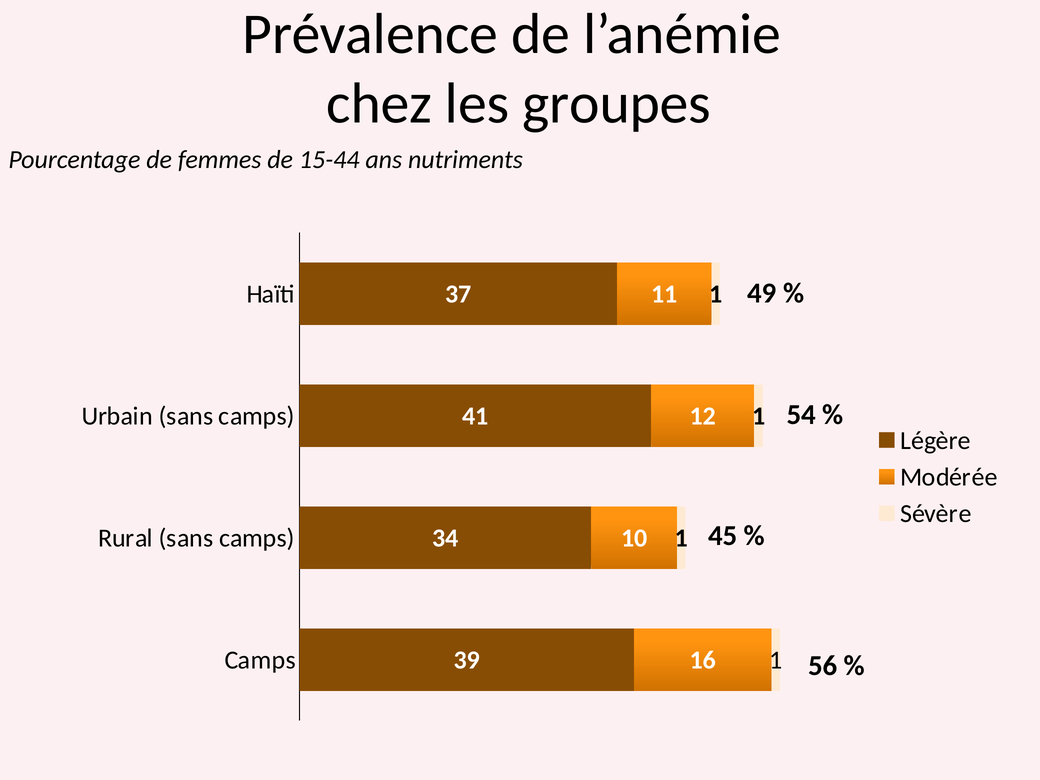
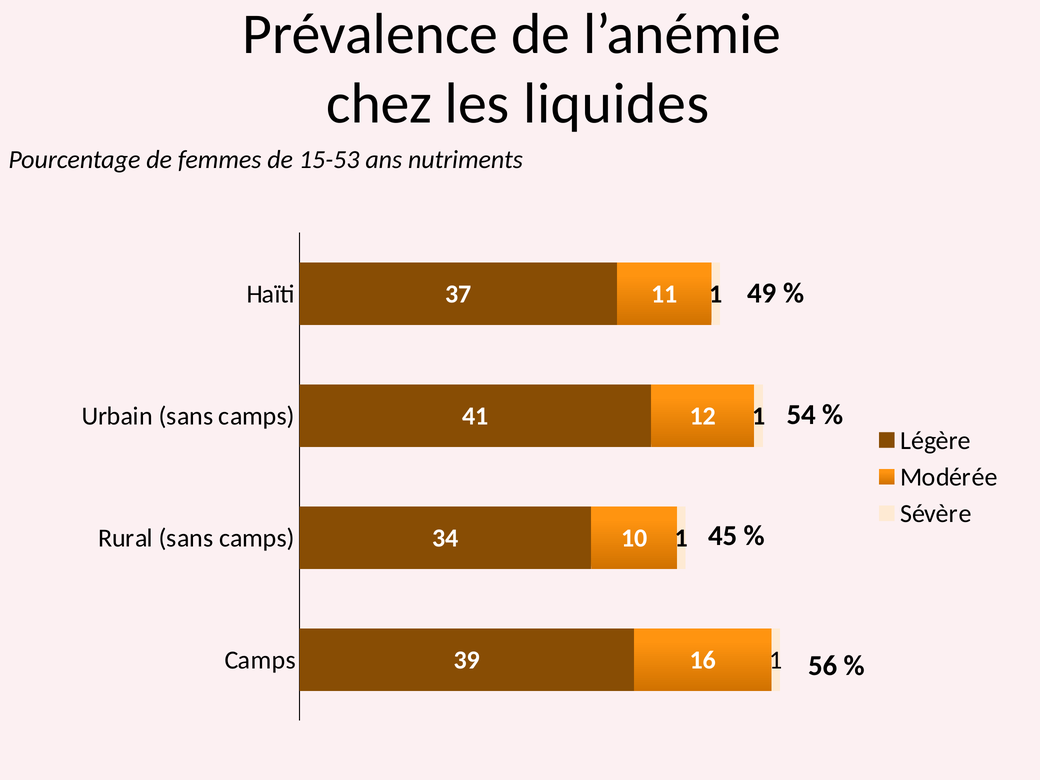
groupes: groupes -> liquides (616, 104)
15-44: 15-44 -> 15-53 (329, 160)
